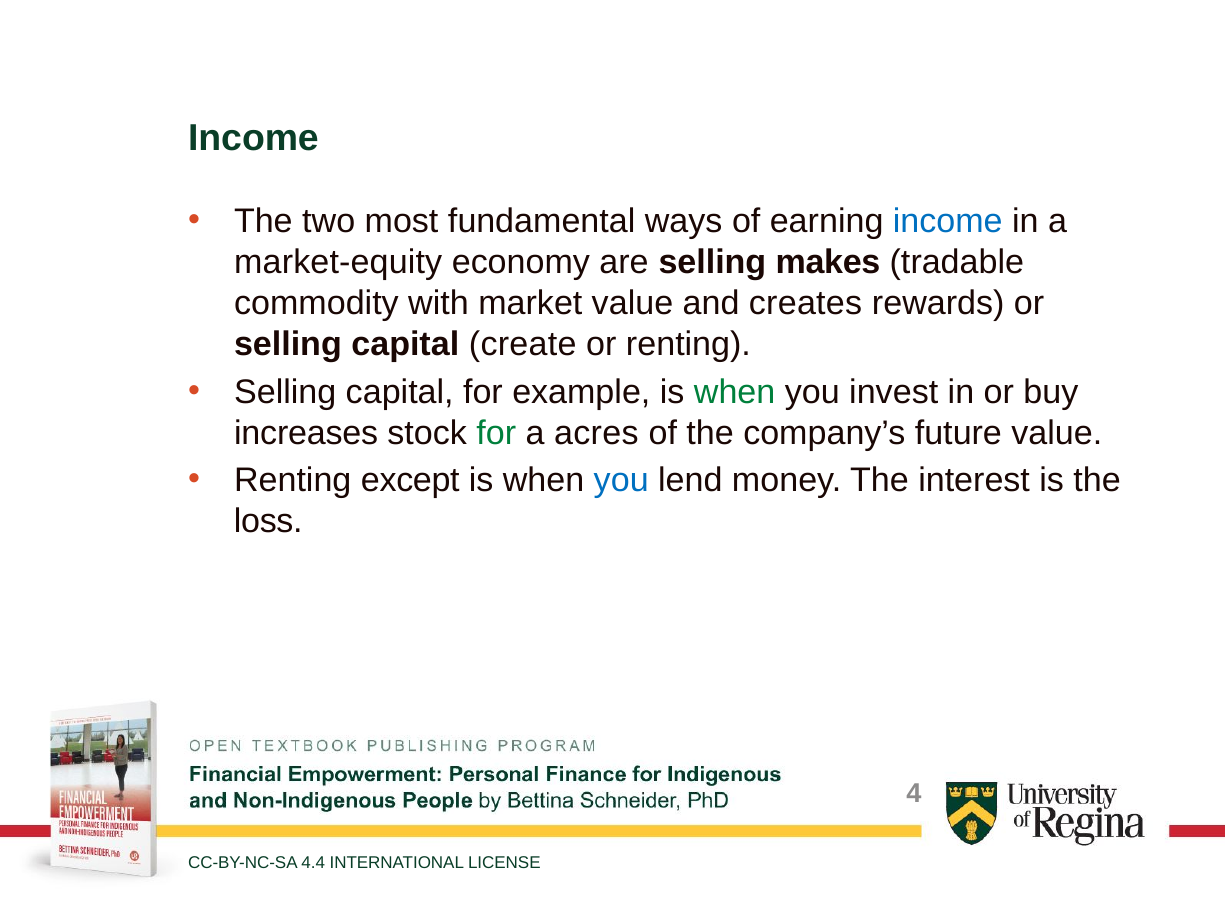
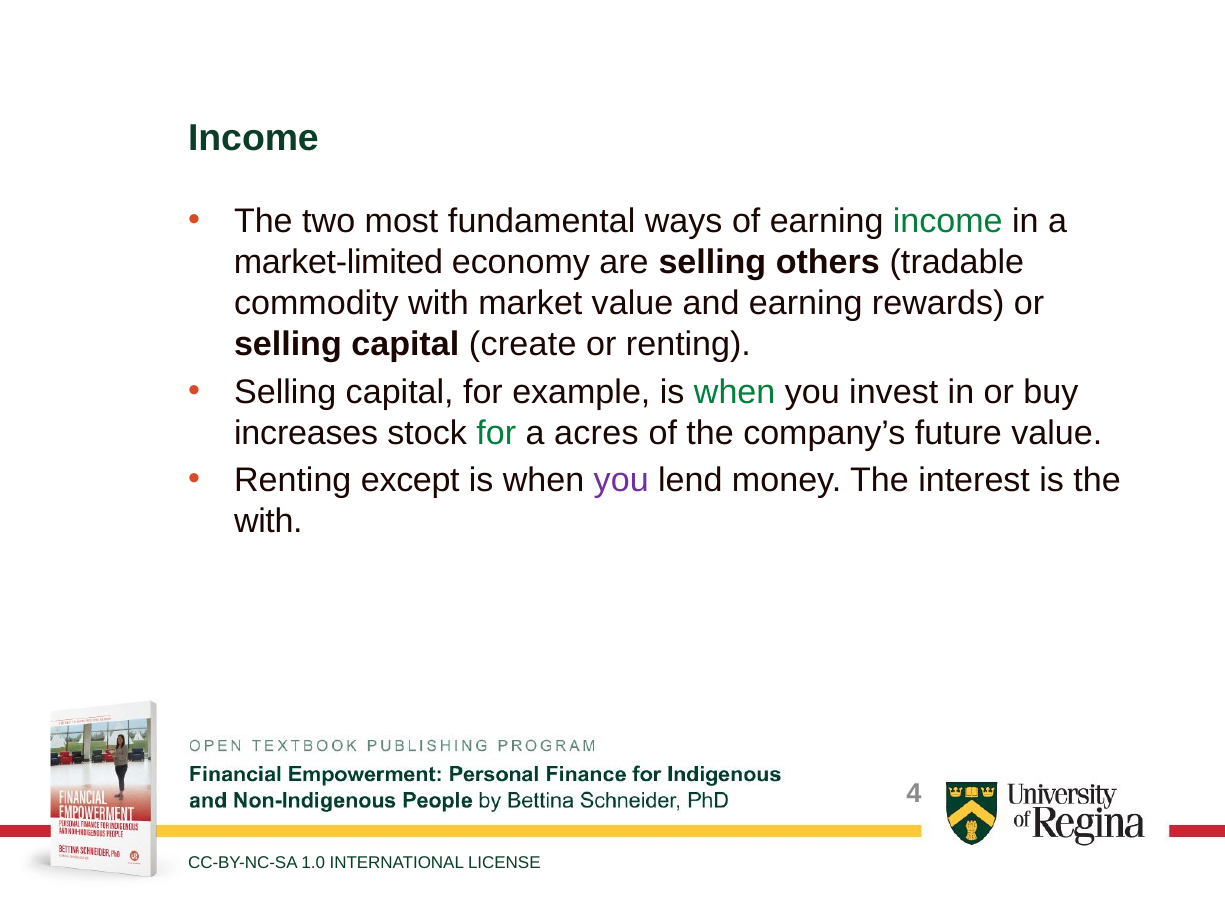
income colour: blue -> green (948, 221)
market-equity: market-equity -> market-limited (338, 262)
makes: makes -> others (828, 262)
and creates: creates -> earning (806, 303)
you colour: blue -> purple (621, 480)
loss: loss -> with (268, 521)
4.4: 4.4 -> 1.0 (313, 862)
